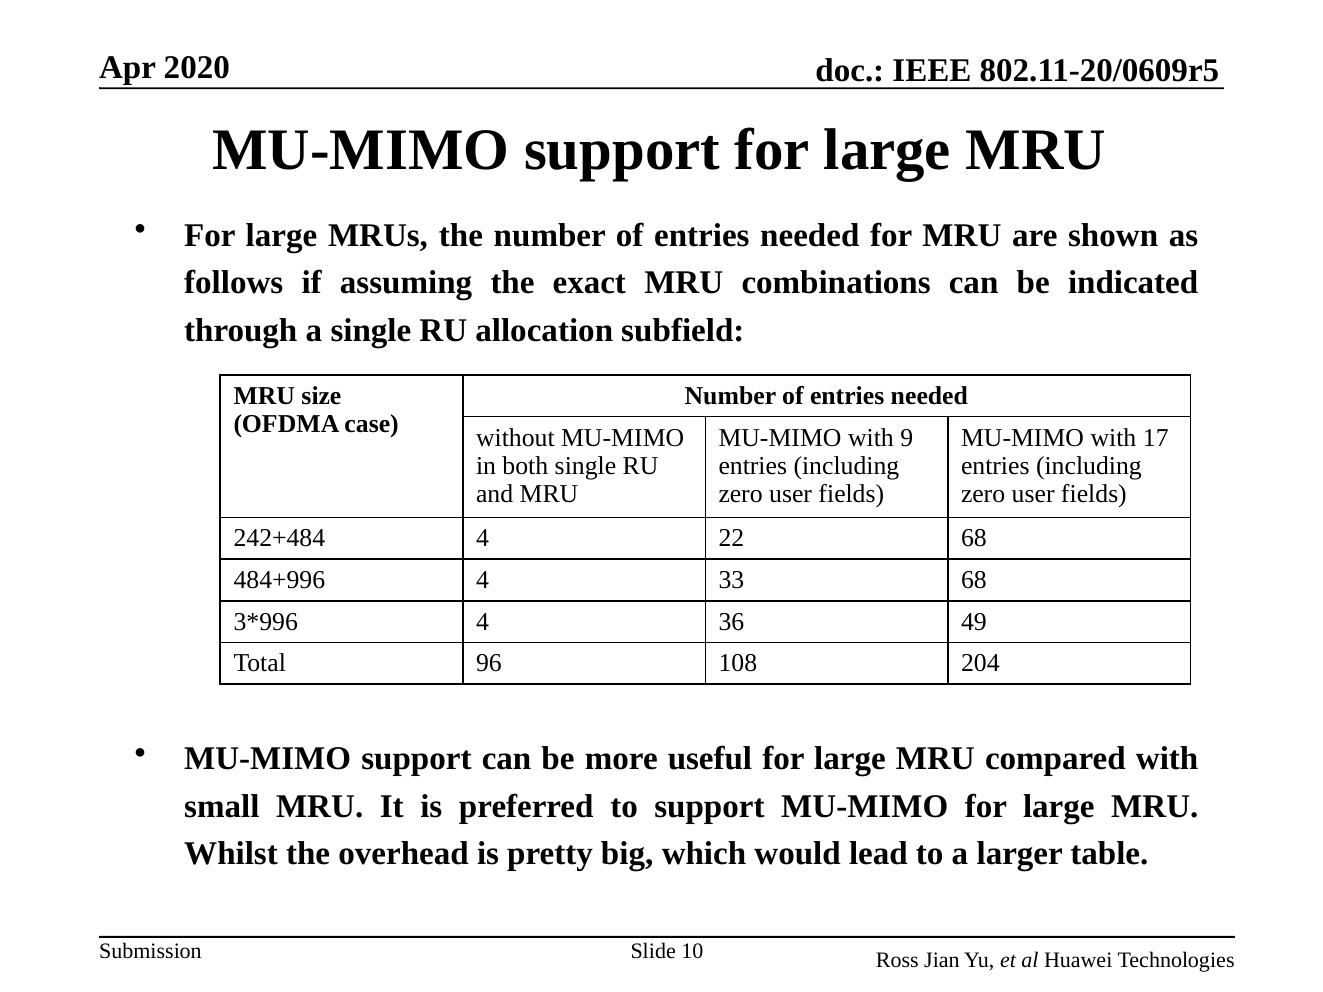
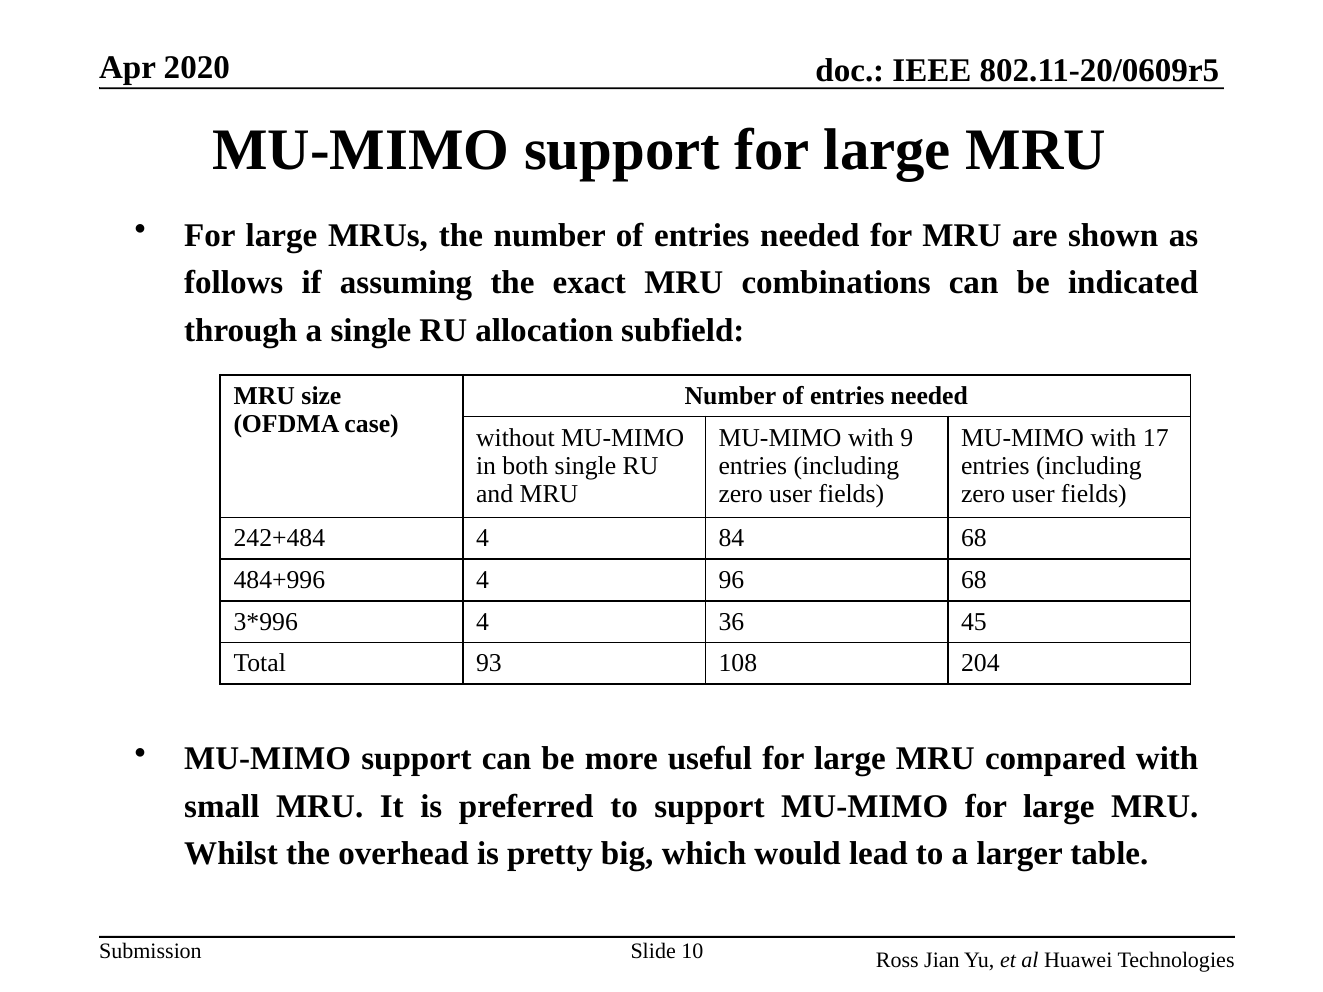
22: 22 -> 84 (731, 538)
33: 33 -> 96 (731, 580)
49: 49 -> 45 (974, 622)
96: 96 -> 93 (489, 664)
